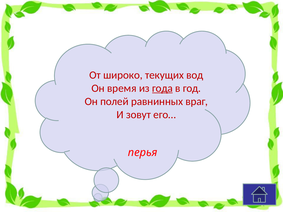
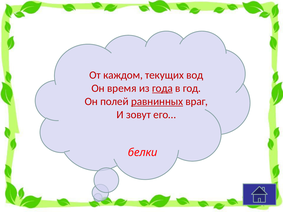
широко: широко -> каждом (123, 75)
равнинных underline: none -> present (157, 102)
перья: перья -> белки (143, 153)
